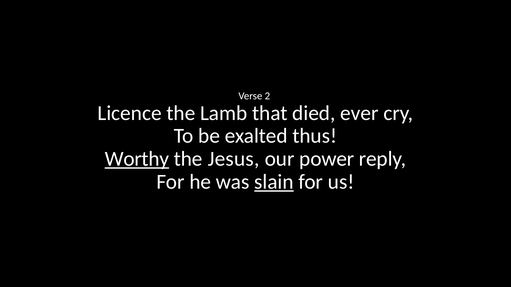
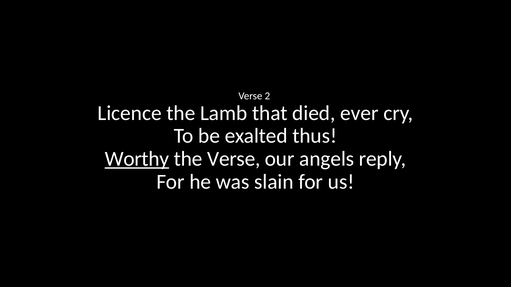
the Jesus: Jesus -> Verse (234, 159)
power: power -> angels (327, 159)
slain underline: present -> none (274, 182)
